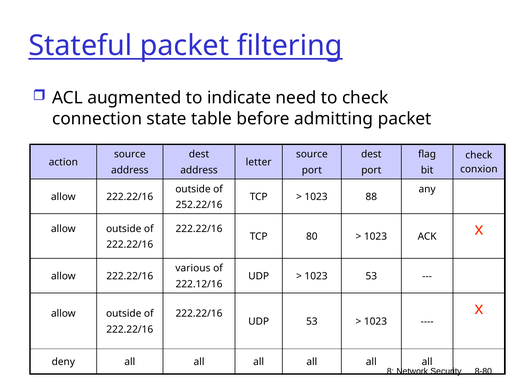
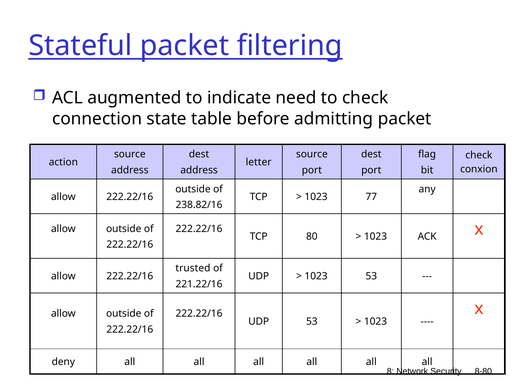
88: 88 -> 77 (371, 197)
252.22/16: 252.22/16 -> 238.82/16 (199, 205)
various: various -> trusted (193, 268)
222.12/16: 222.12/16 -> 221.22/16 (199, 284)
